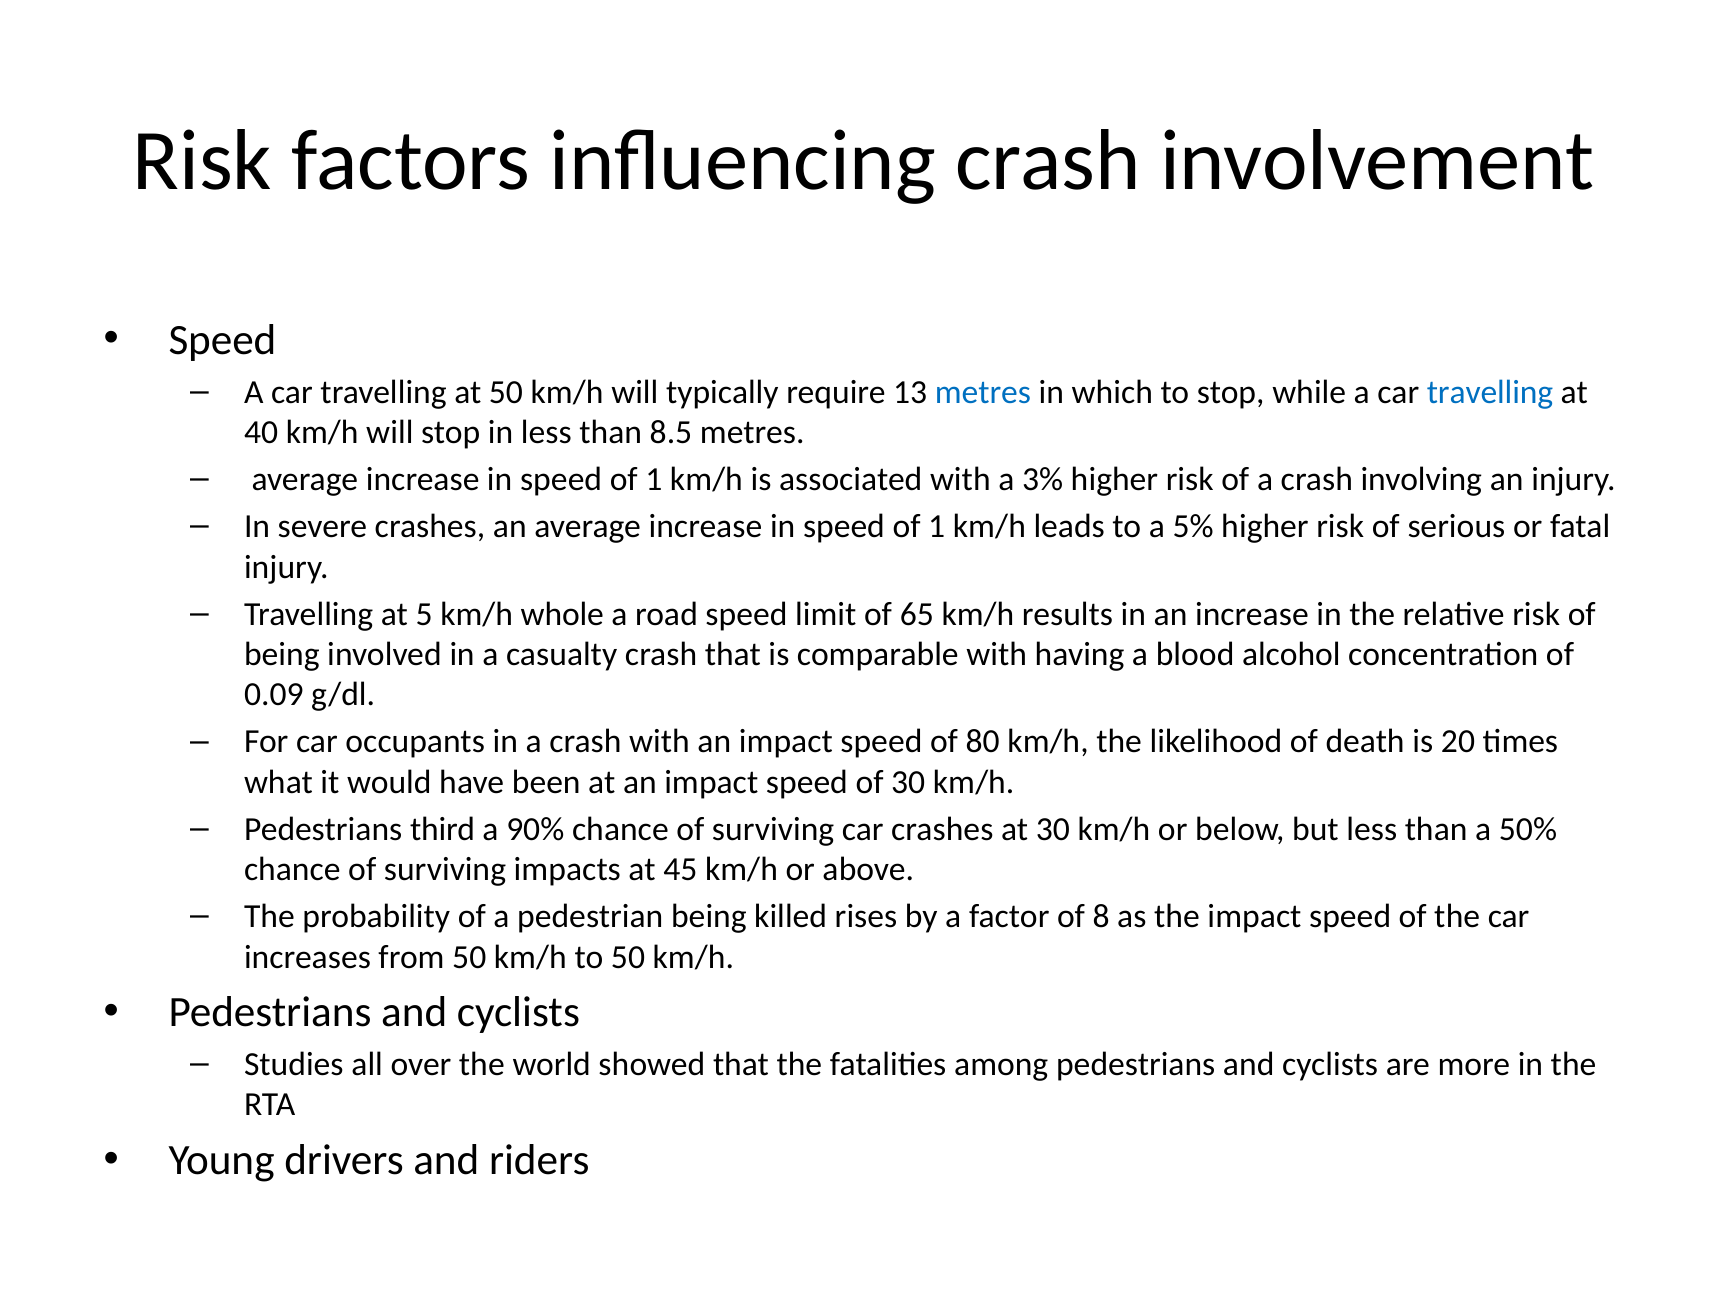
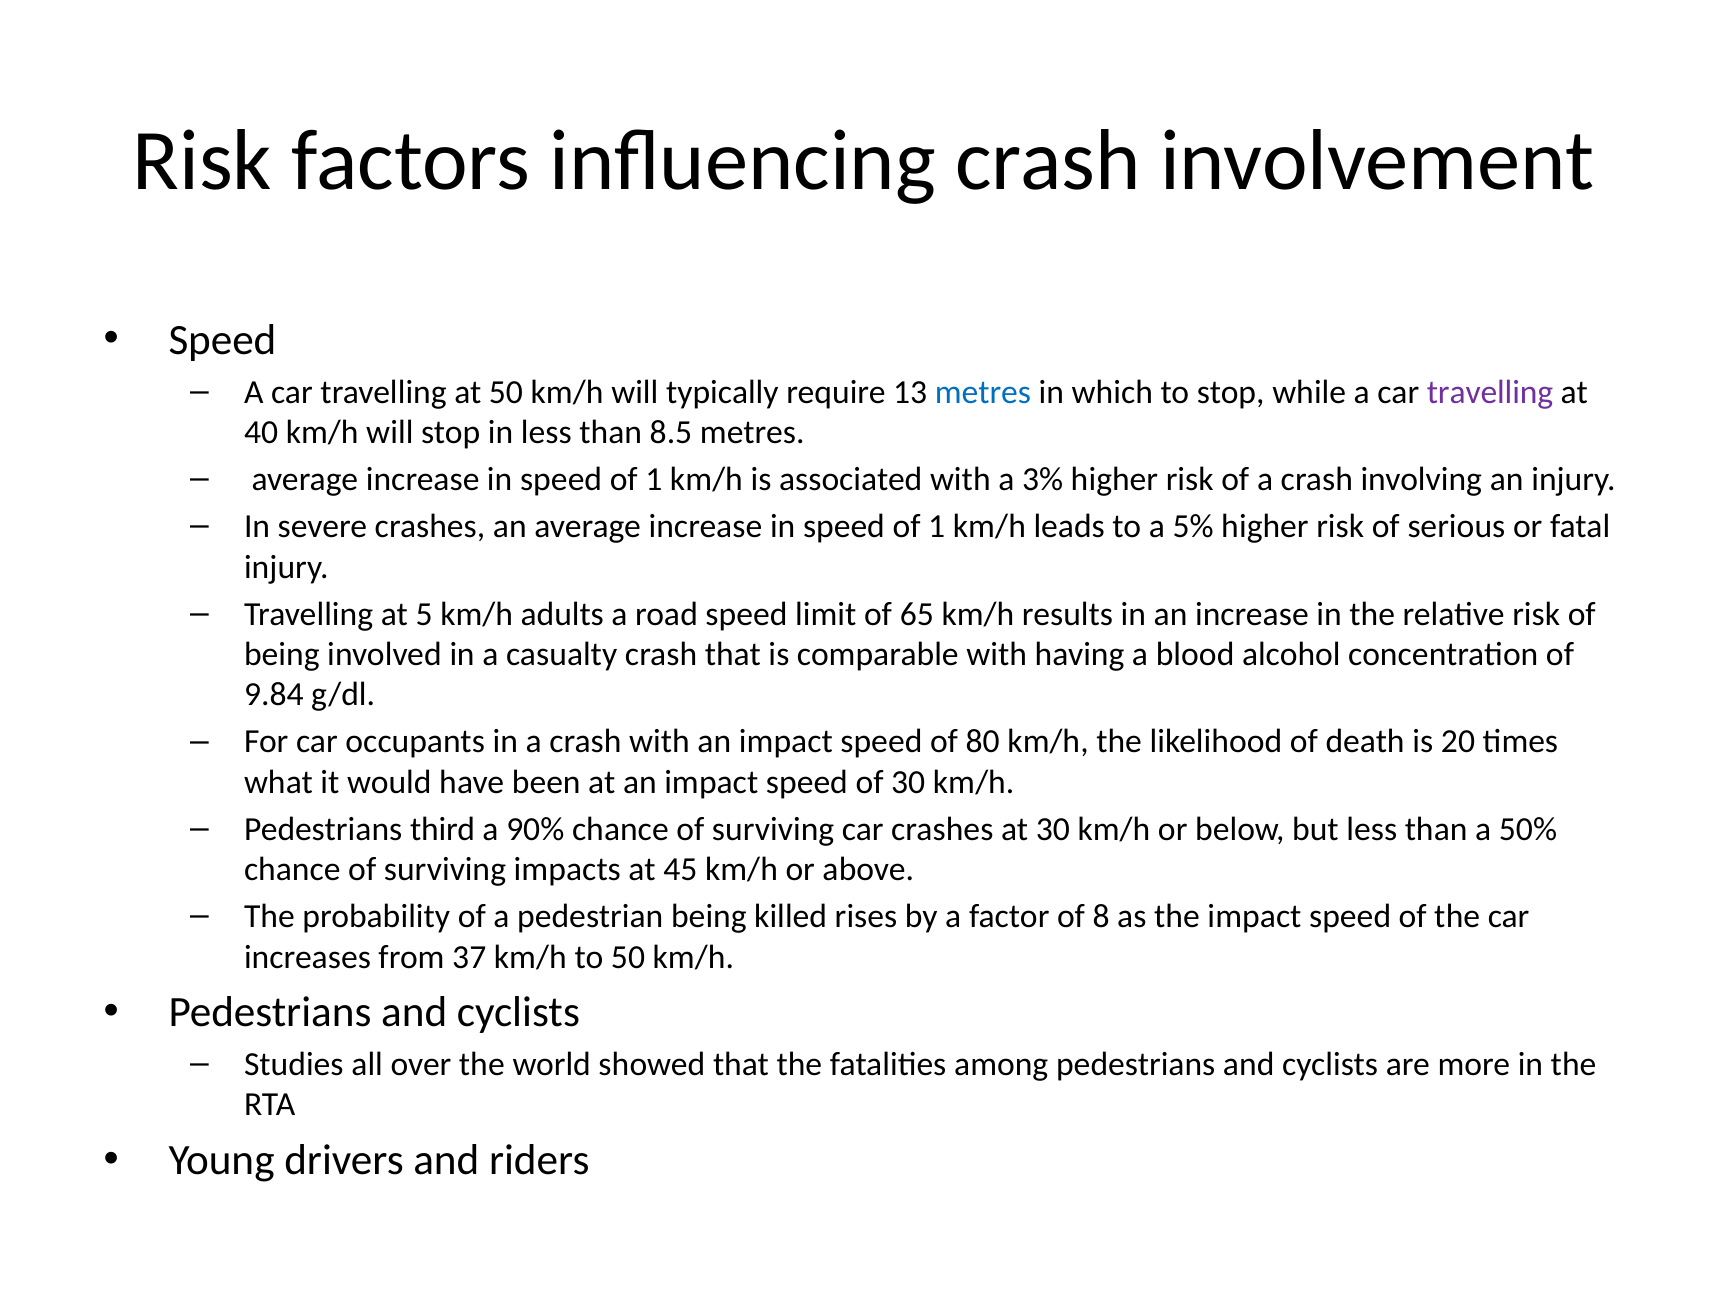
travelling colour: blue -> purple (1490, 392)
whole: whole -> adults (562, 614)
0.09: 0.09 -> 9.84 (274, 695)
from 50: 50 -> 37 (469, 957)
